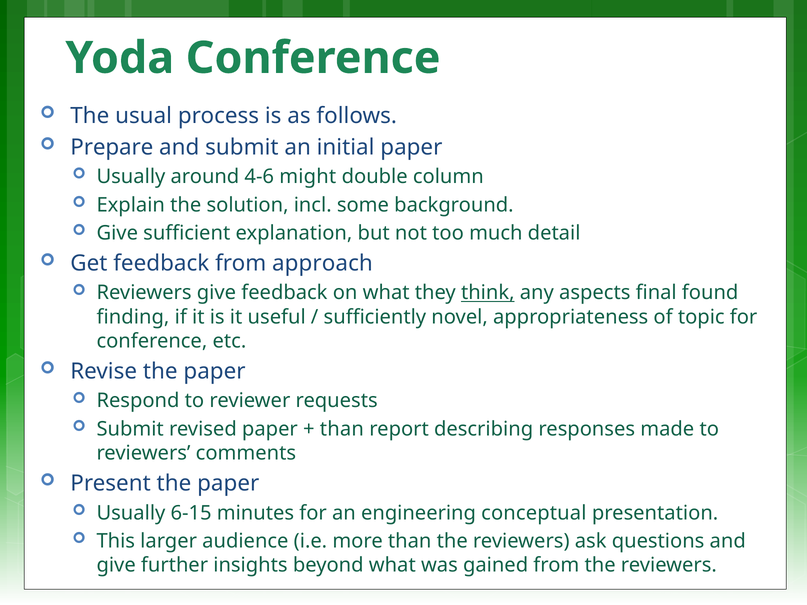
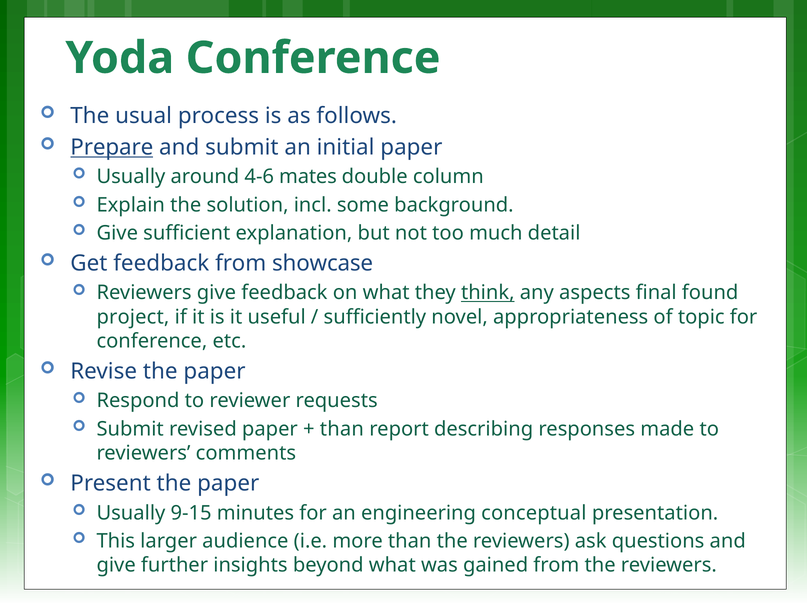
Prepare underline: none -> present (112, 147)
might: might -> mates (308, 177)
approach: approach -> showcase (323, 263)
finding: finding -> project (133, 317)
6-15: 6-15 -> 9-15 (191, 513)
